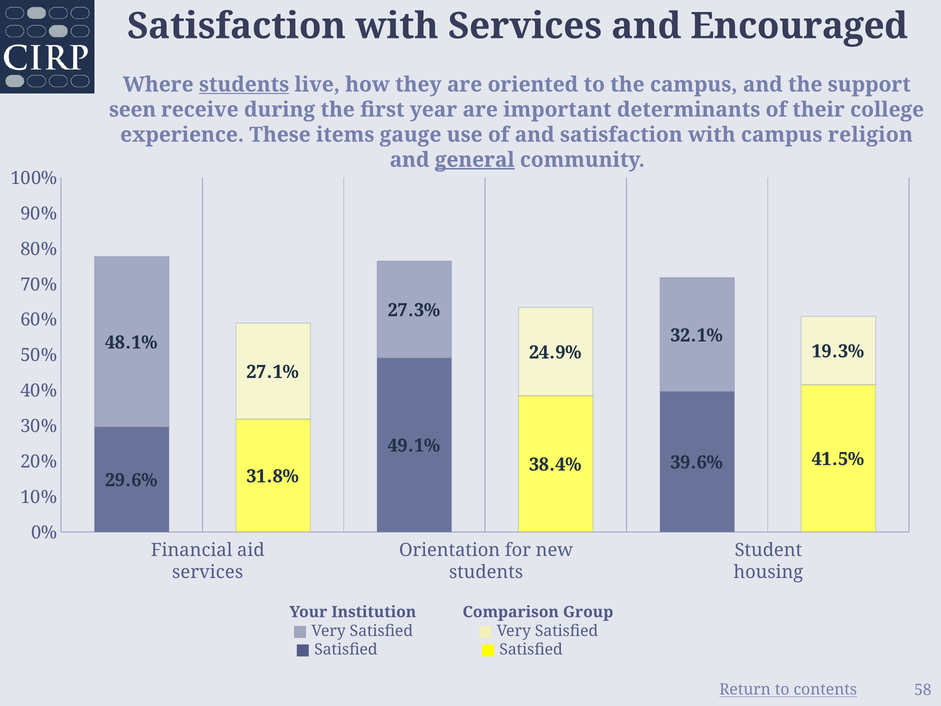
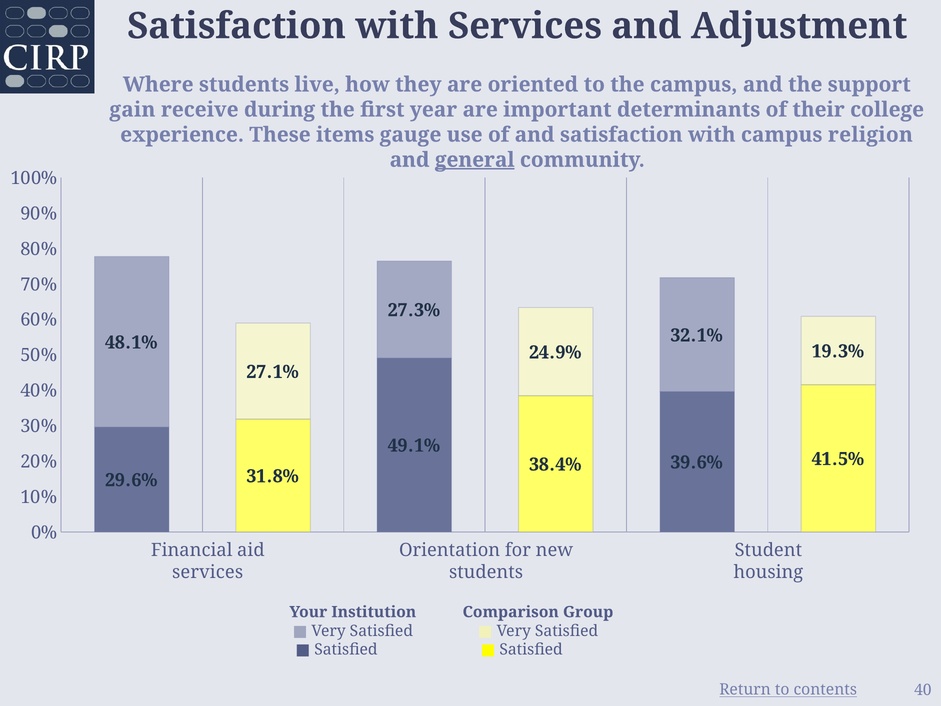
Encouraged: Encouraged -> Adjustment (799, 26)
students underline: present -> none (244, 85)
seen: seen -> gain (132, 110)
58: 58 -> 40 (923, 690)
